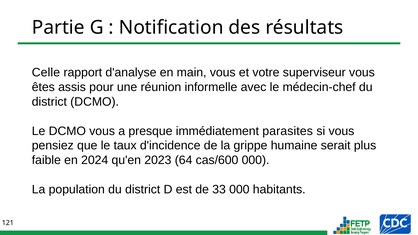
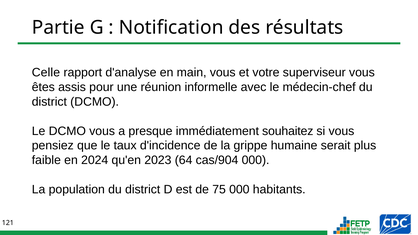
parasites: parasites -> souhaitez (288, 131)
cas/600: cas/600 -> cas/904 (217, 160)
33: 33 -> 75 (219, 190)
